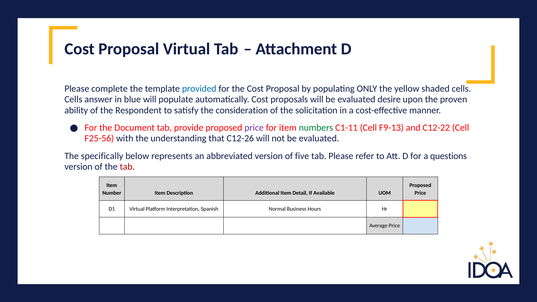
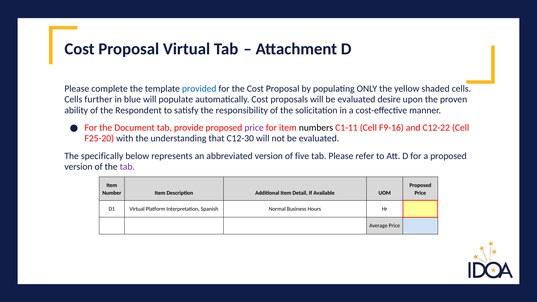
answer: answer -> further (98, 100)
consideration: consideration -> responsibility (242, 110)
numbers colour: green -> black (316, 128)
F9-13: F9-13 -> F9-16 (391, 128)
F25-56: F25-56 -> F25-20 (99, 138)
C12-26: C12-26 -> C12-30 (240, 138)
a questions: questions -> proposed (448, 156)
tab colour: red -> purple (127, 167)
